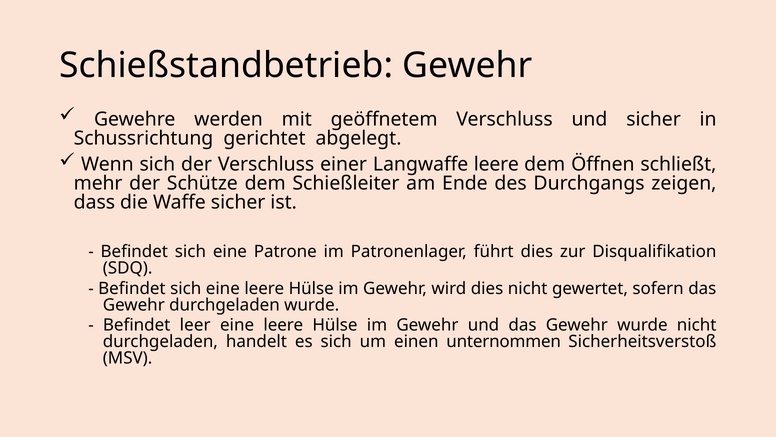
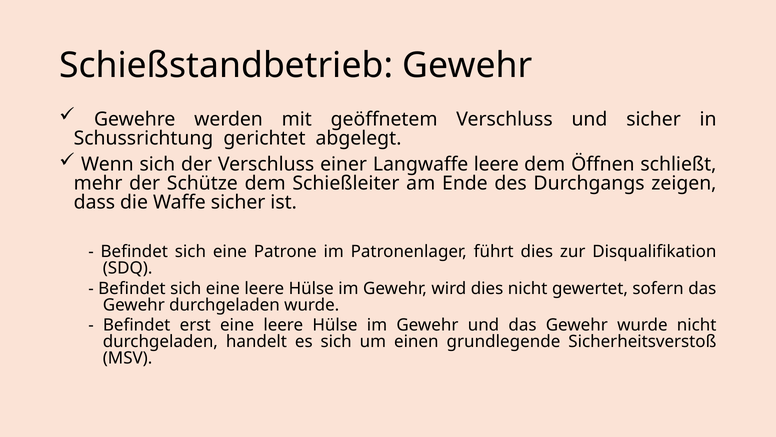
leer: leer -> erst (195, 325)
unternommen: unternommen -> grundlegende (503, 341)
